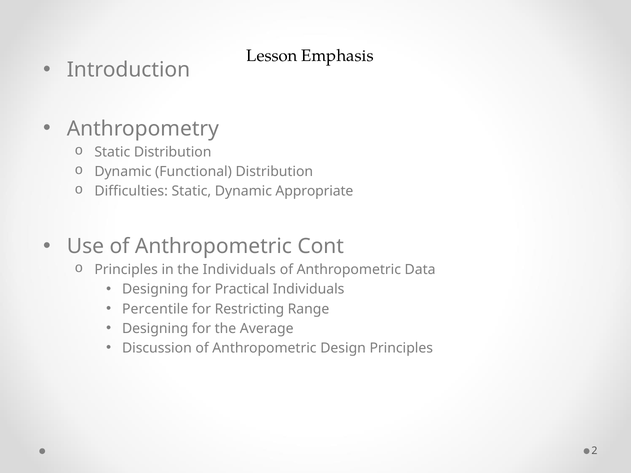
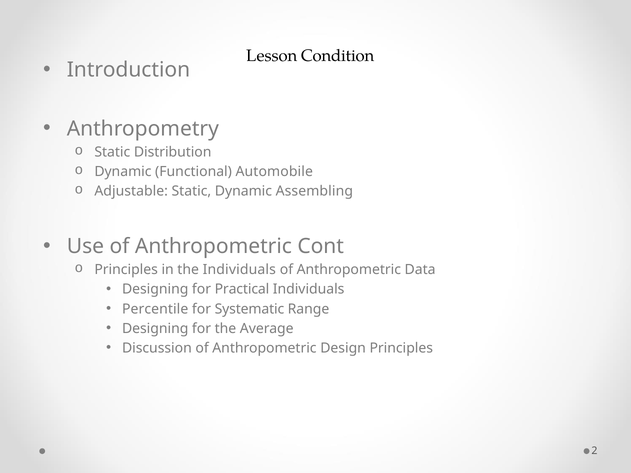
Emphasis: Emphasis -> Condition (338, 56)
Functional Distribution: Distribution -> Automobile (274, 172)
Difficulties: Difficulties -> Adjustable (131, 191)
Appropriate: Appropriate -> Assembling (314, 191)
Restricting: Restricting -> Systematic (249, 309)
